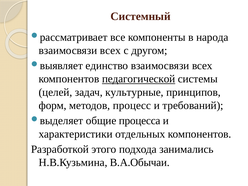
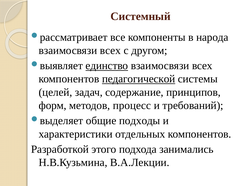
единство underline: none -> present (107, 66)
культурные: культурные -> содержание (134, 92)
процесса: процесса -> подходы (140, 121)
В.А.Обычаи: В.А.Обычаи -> В.А.Лекции (140, 163)
